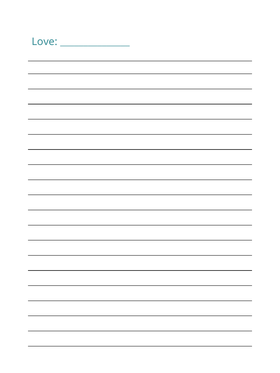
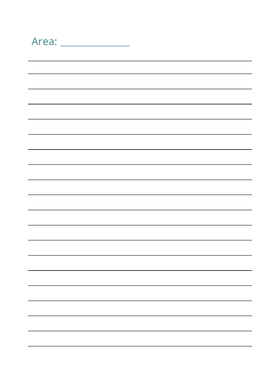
Love: Love -> Area (45, 42)
